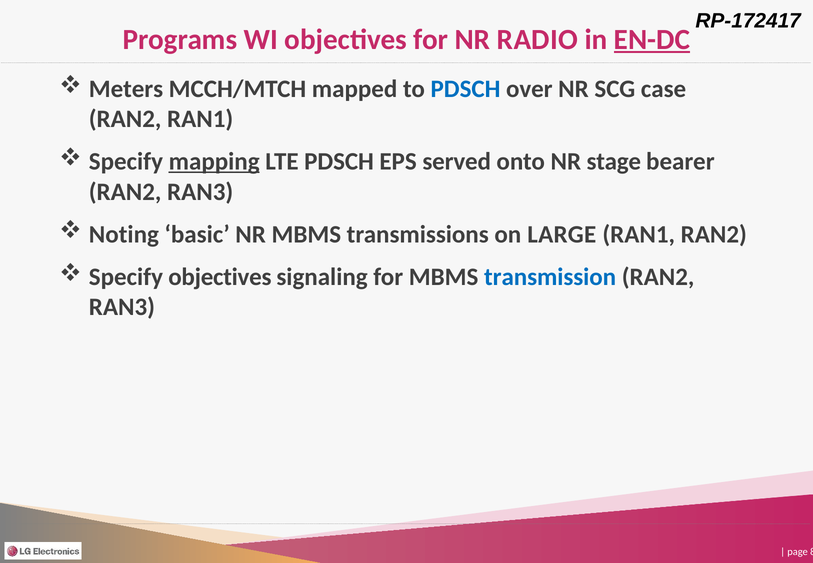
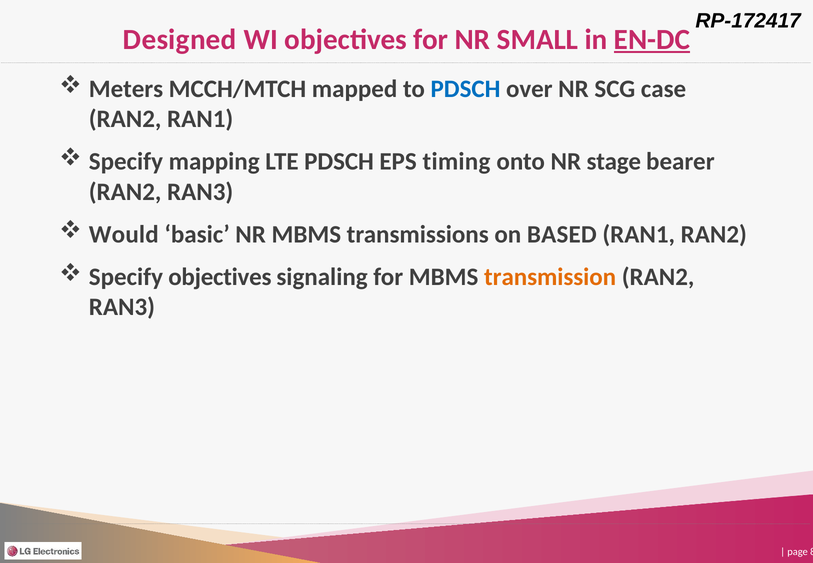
Programs: Programs -> Designed (180, 40)
RADIO: RADIO -> SMALL (538, 40)
mapping underline: present -> none (214, 162)
served: served -> timing (456, 162)
Noting: Noting -> Would (124, 234)
LARGE: LARGE -> BASED (562, 234)
transmission colour: blue -> orange (550, 277)
